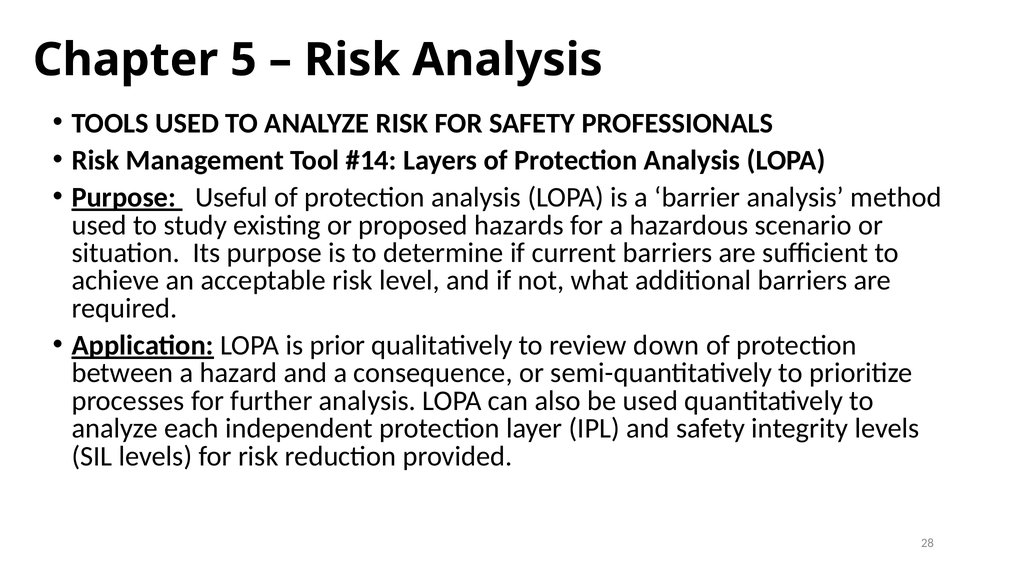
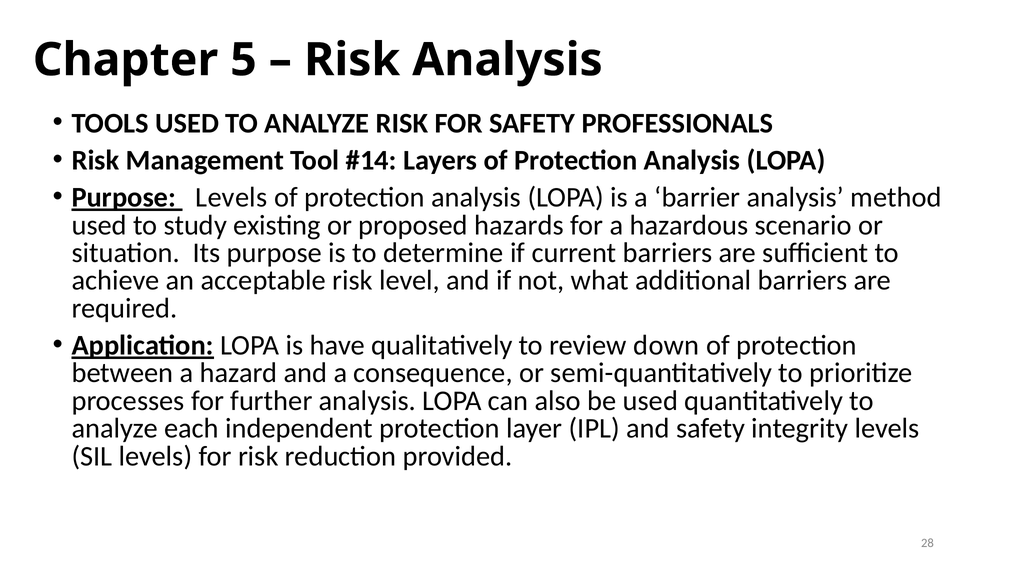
Purpose Useful: Useful -> Levels (231, 197)
prior: prior -> have (337, 345)
